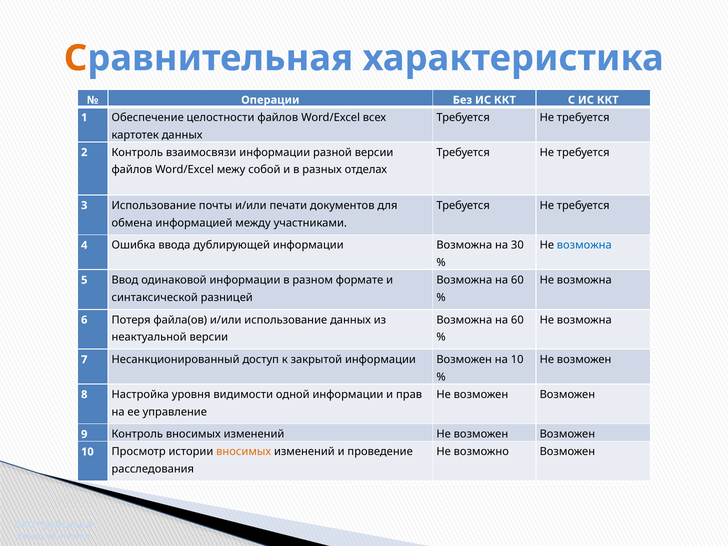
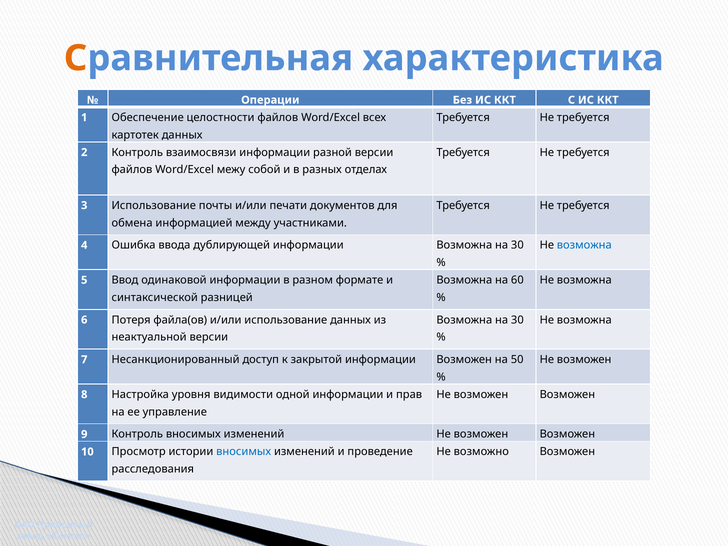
60: 60 -> 30 (517, 320)
на 10: 10 -> 50 (517, 360)
вносимых colour: orange -> blue (244, 452)
